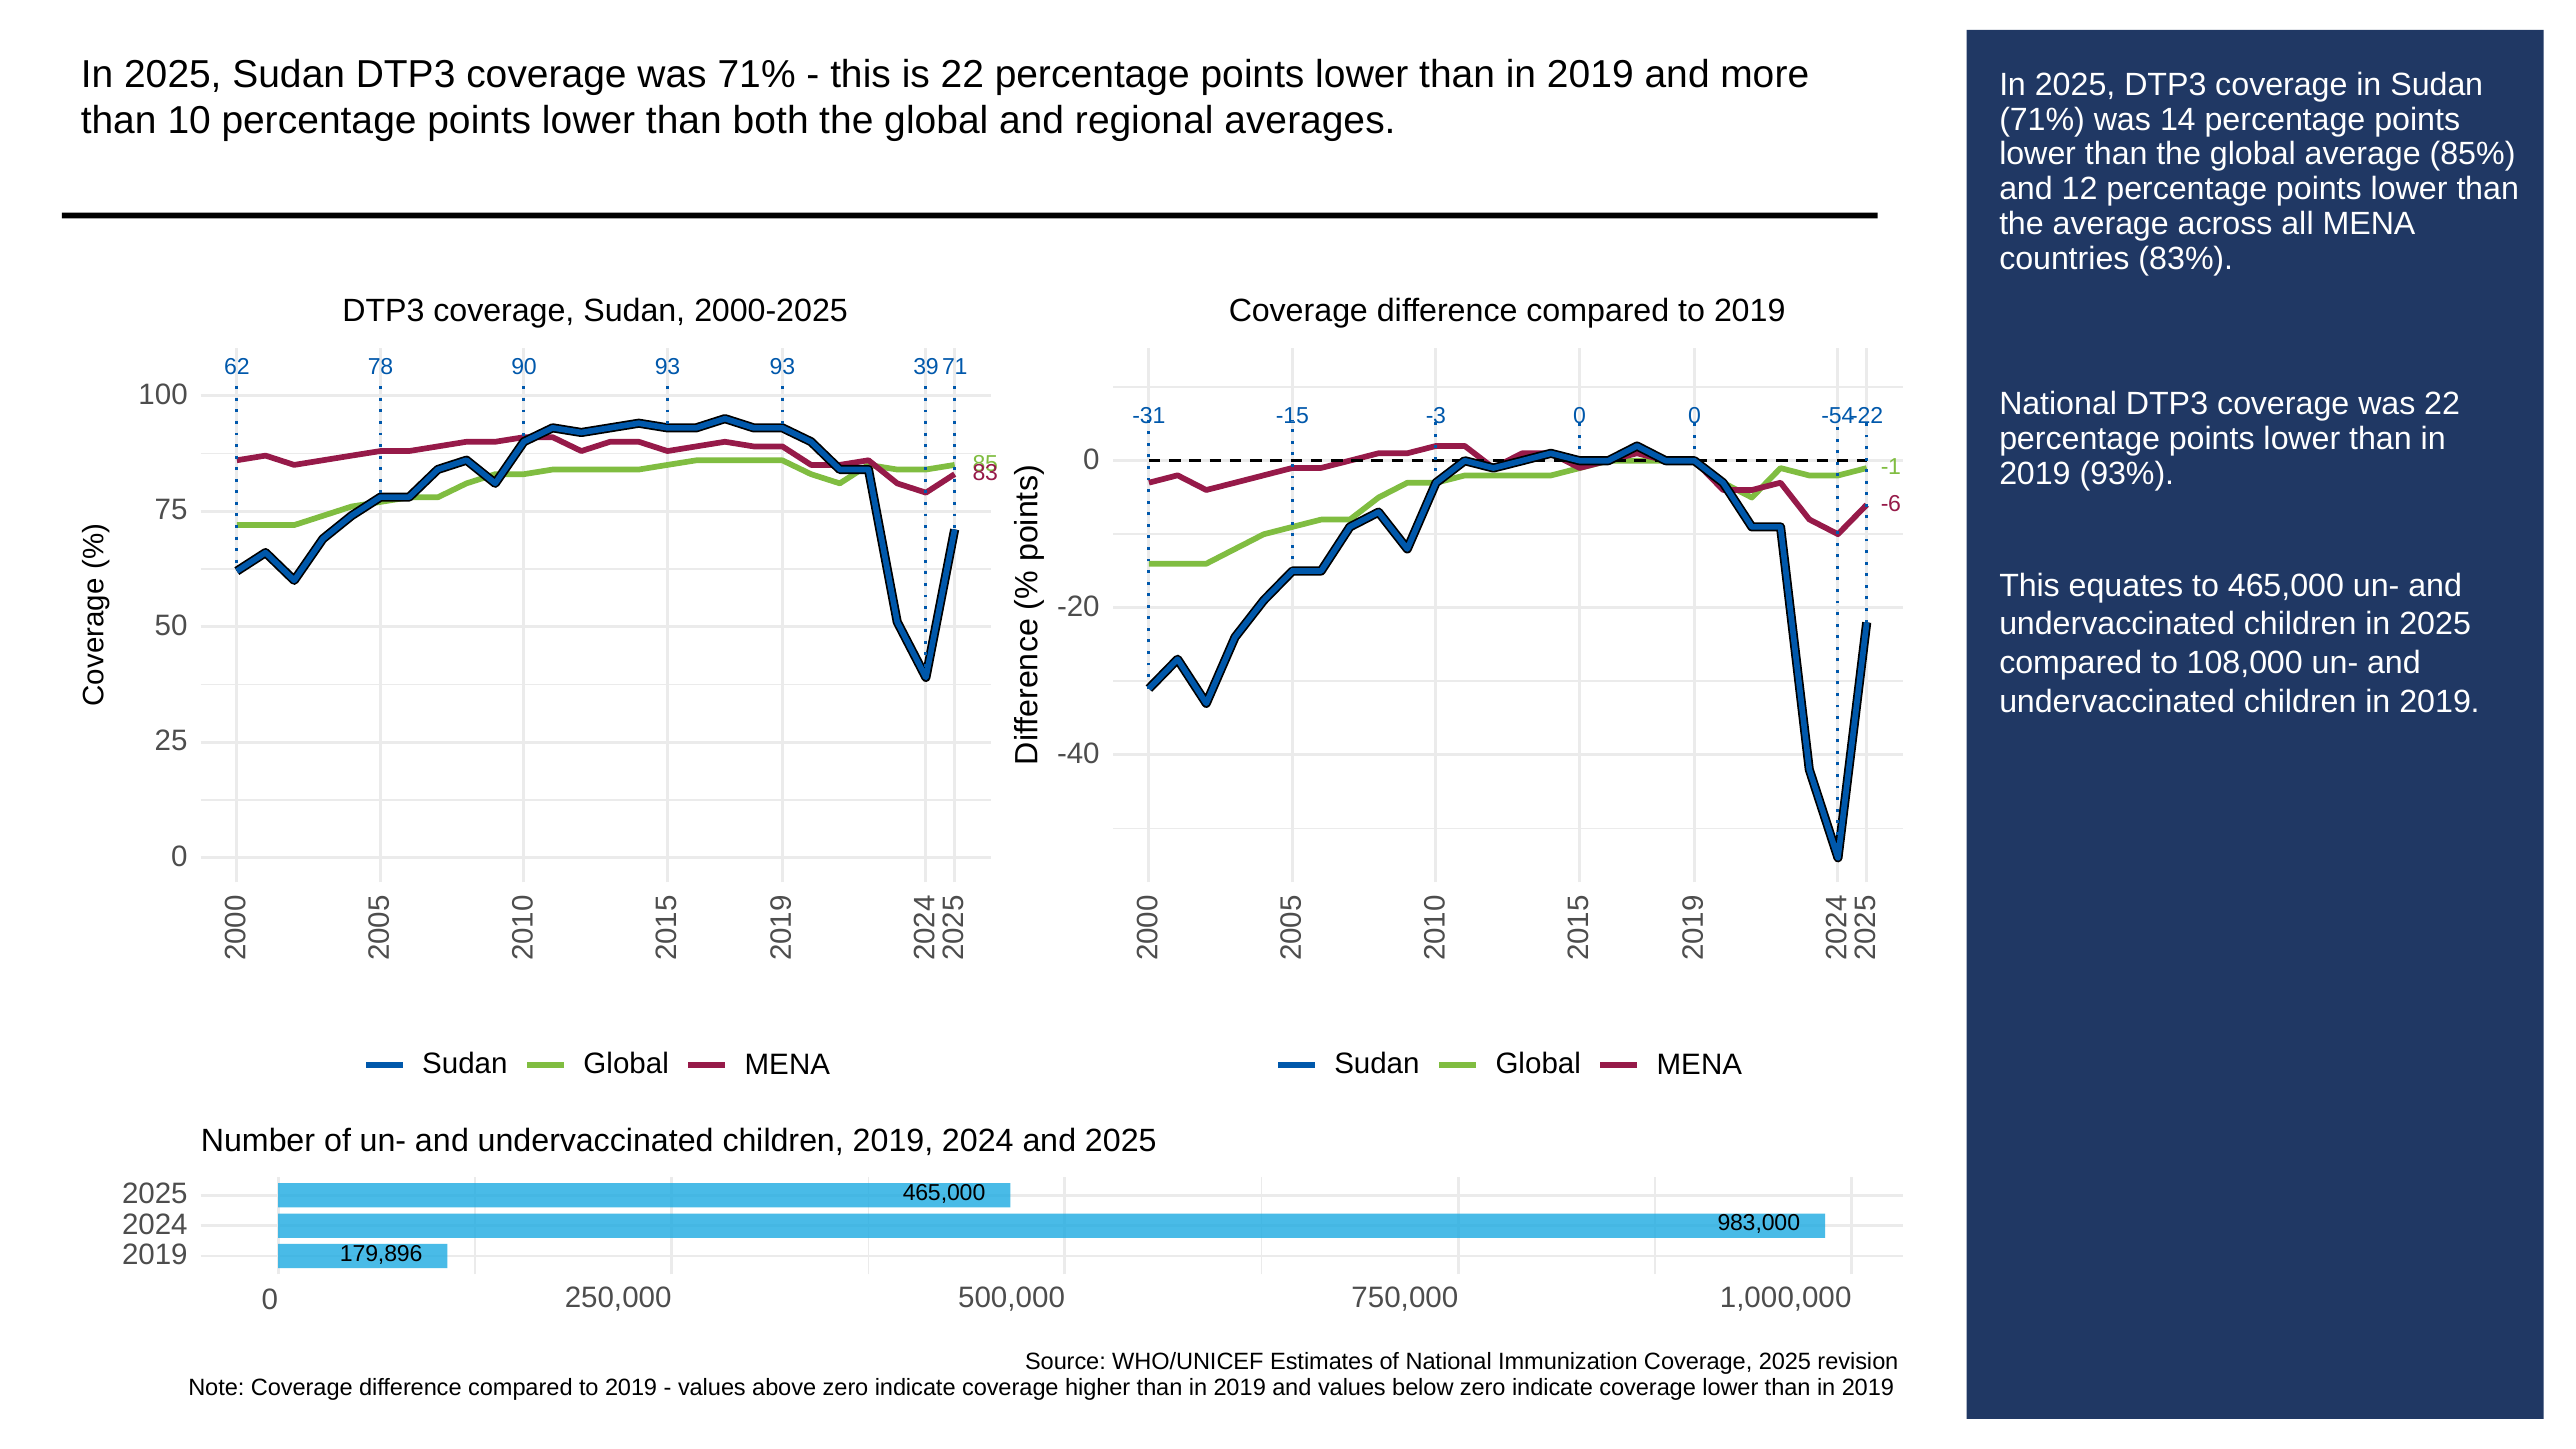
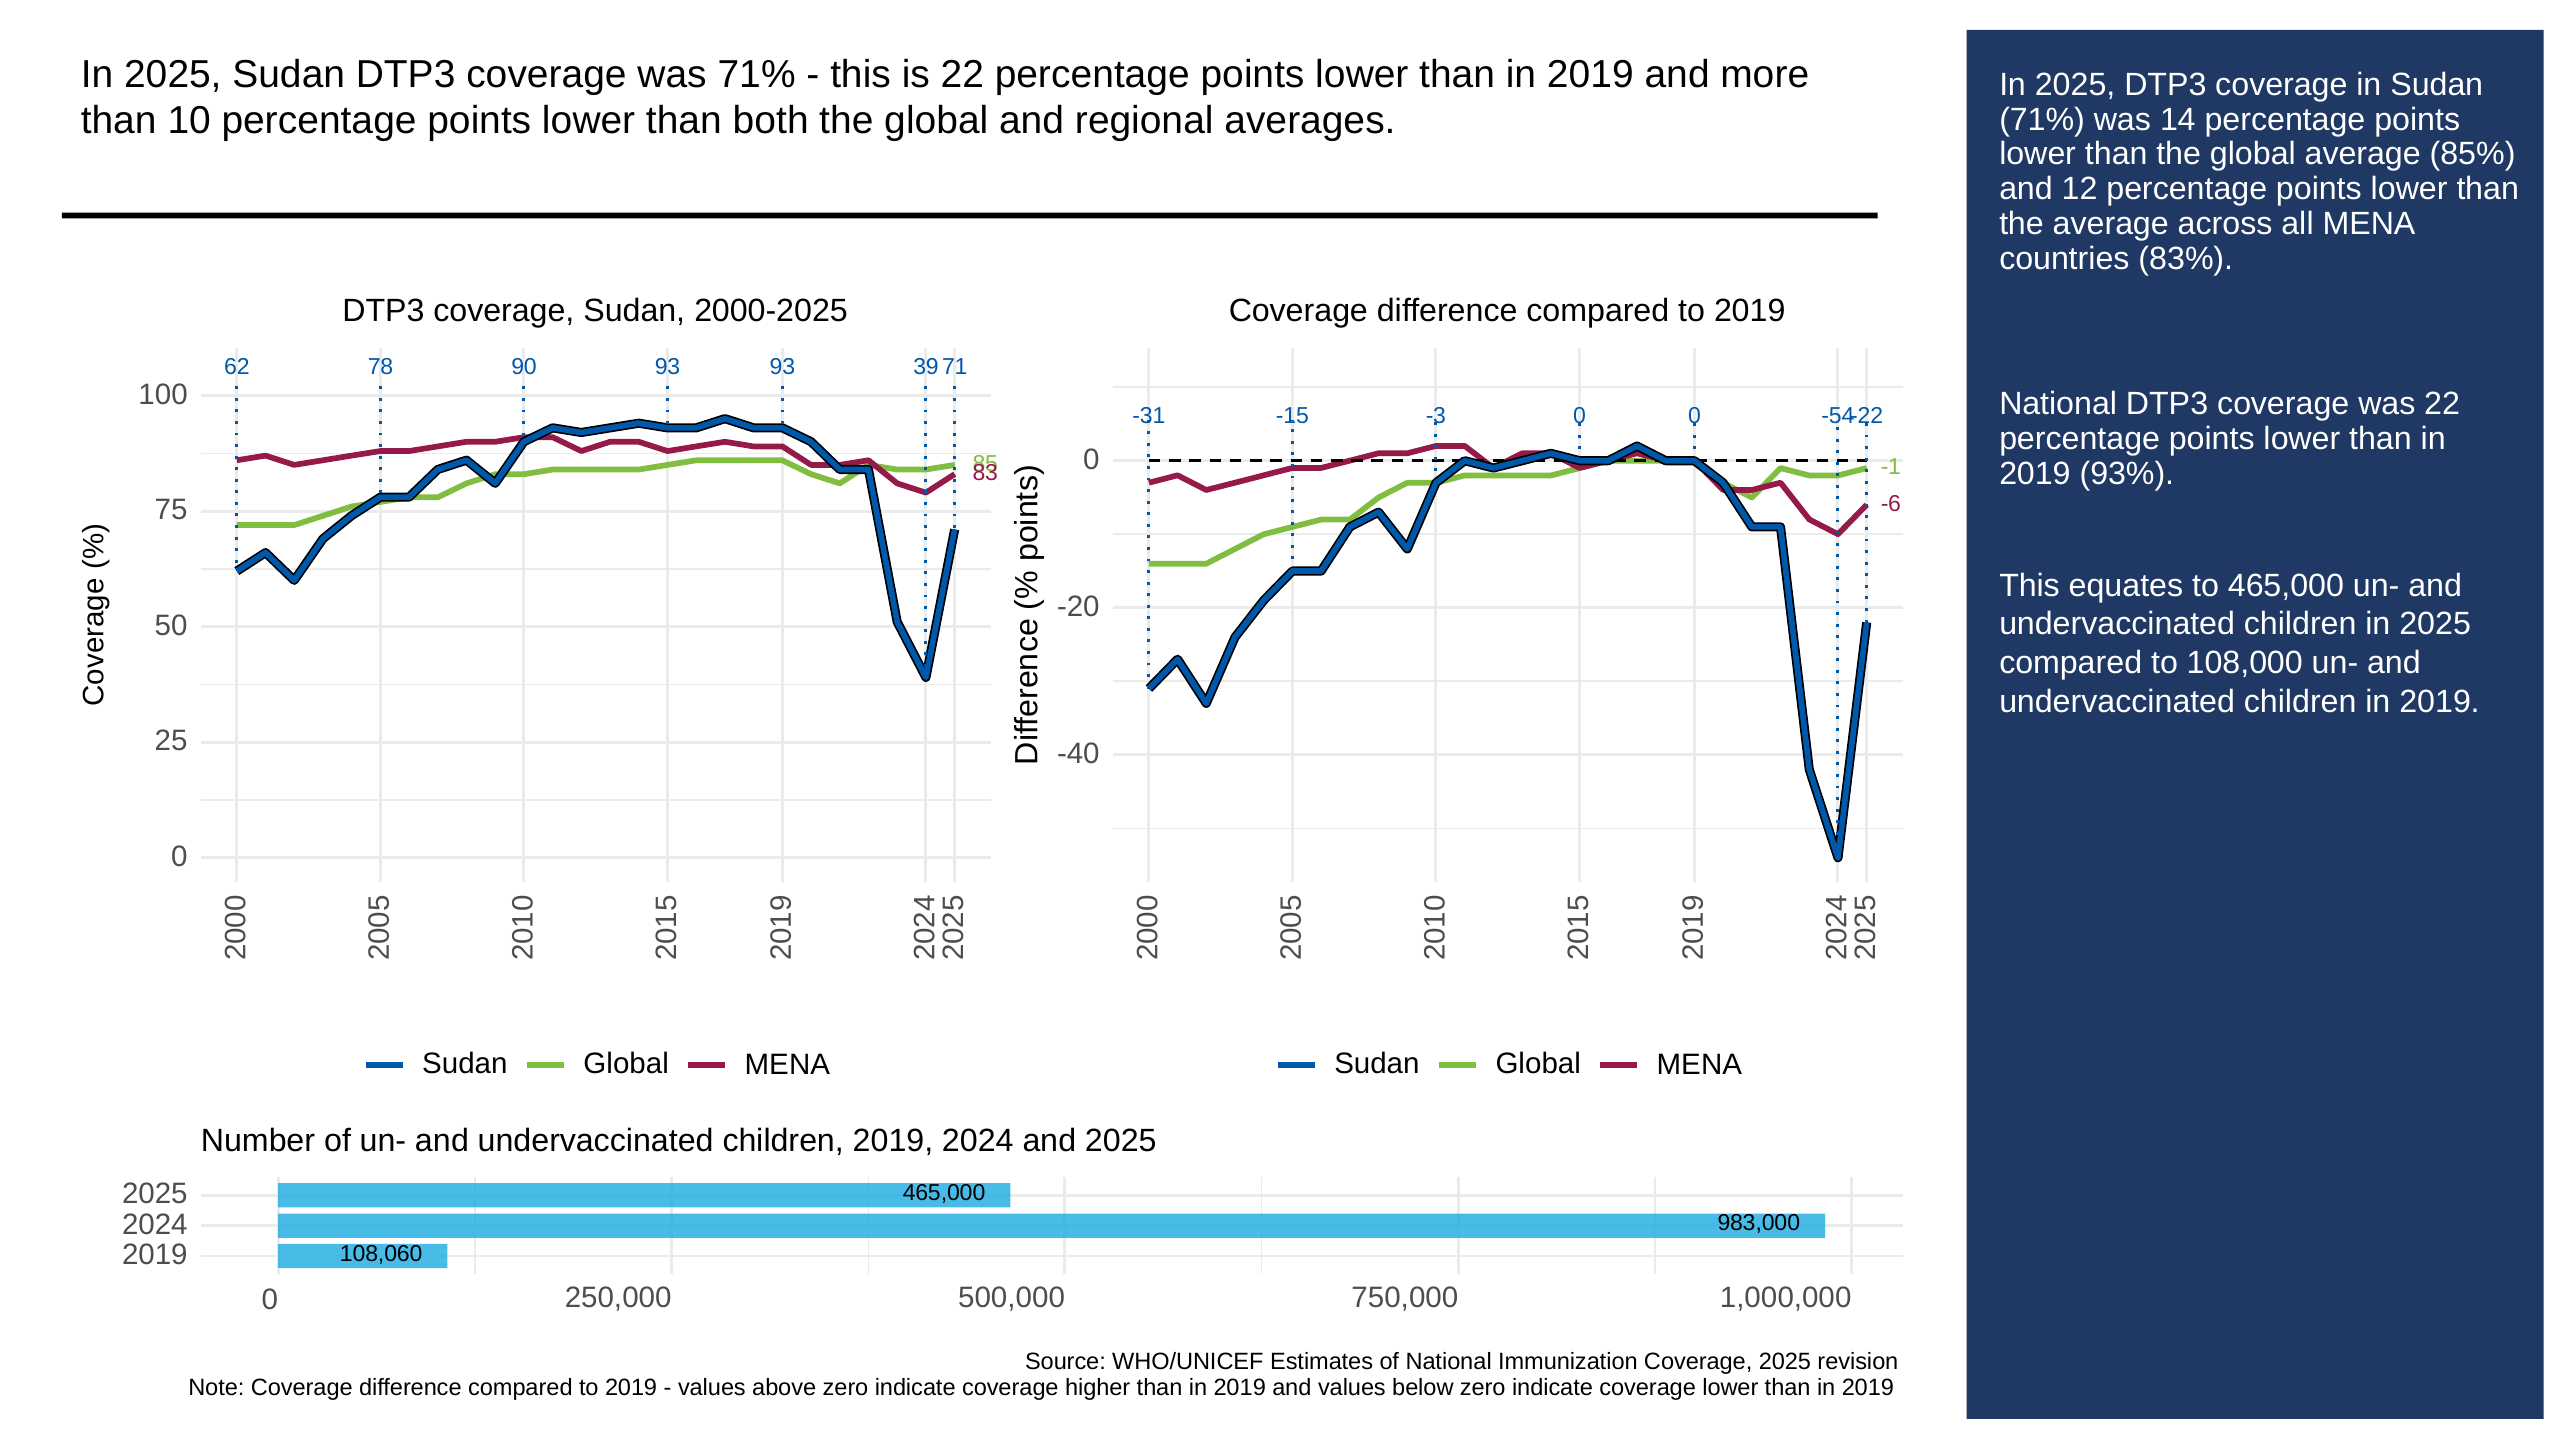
179,896: 179,896 -> 108,060 (381, 1254)
